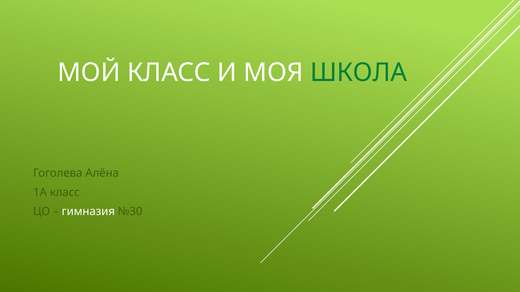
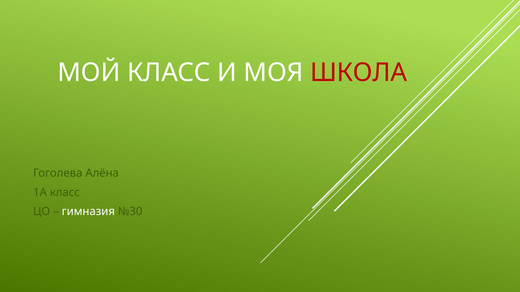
ШКОЛА colour: green -> red (359, 73)
